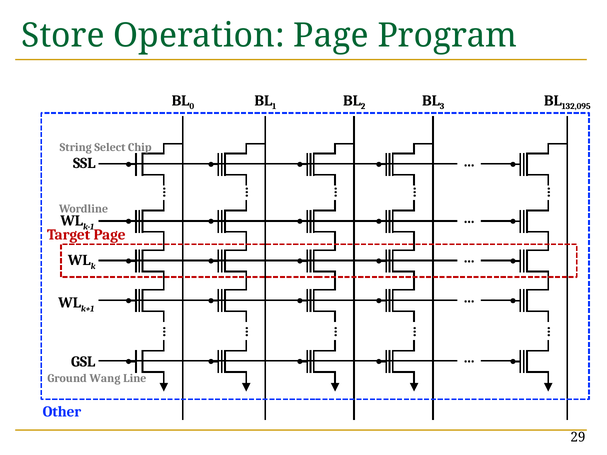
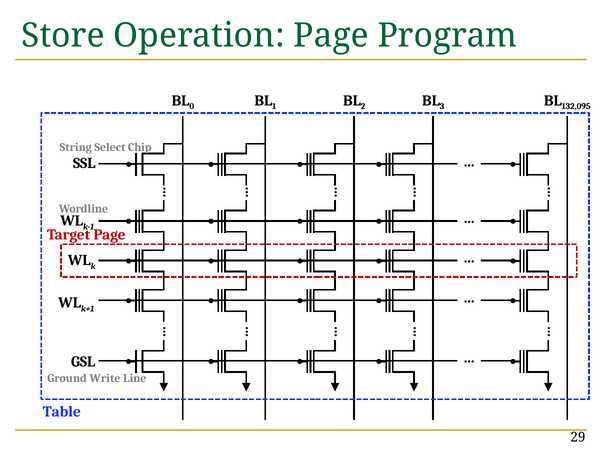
Wang: Wang -> Write (105, 379)
Other: Other -> Table (62, 412)
